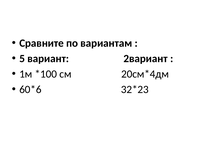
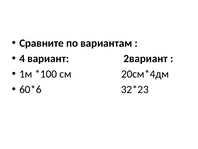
5: 5 -> 4 (22, 58)
